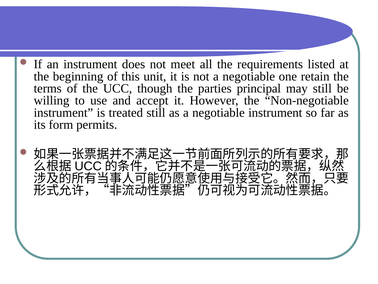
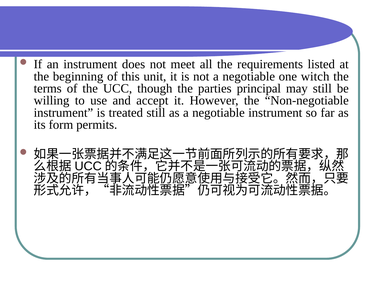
retain: retain -> witch (315, 76)
